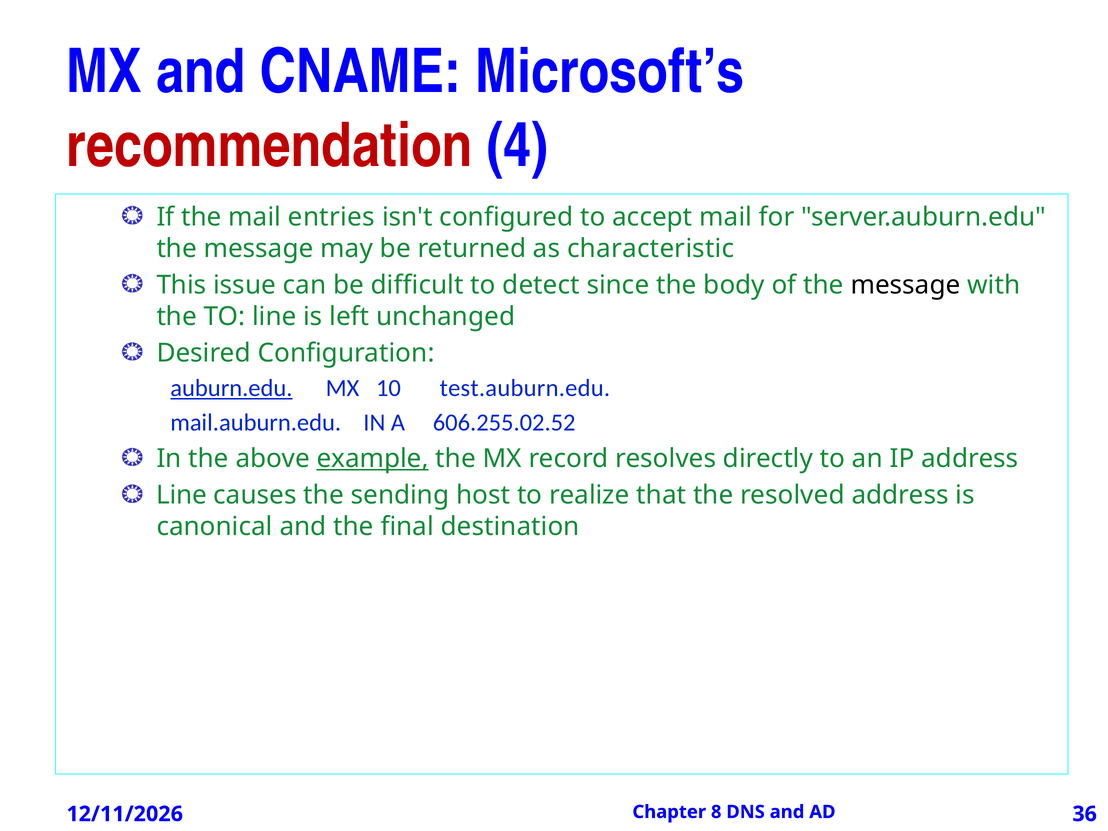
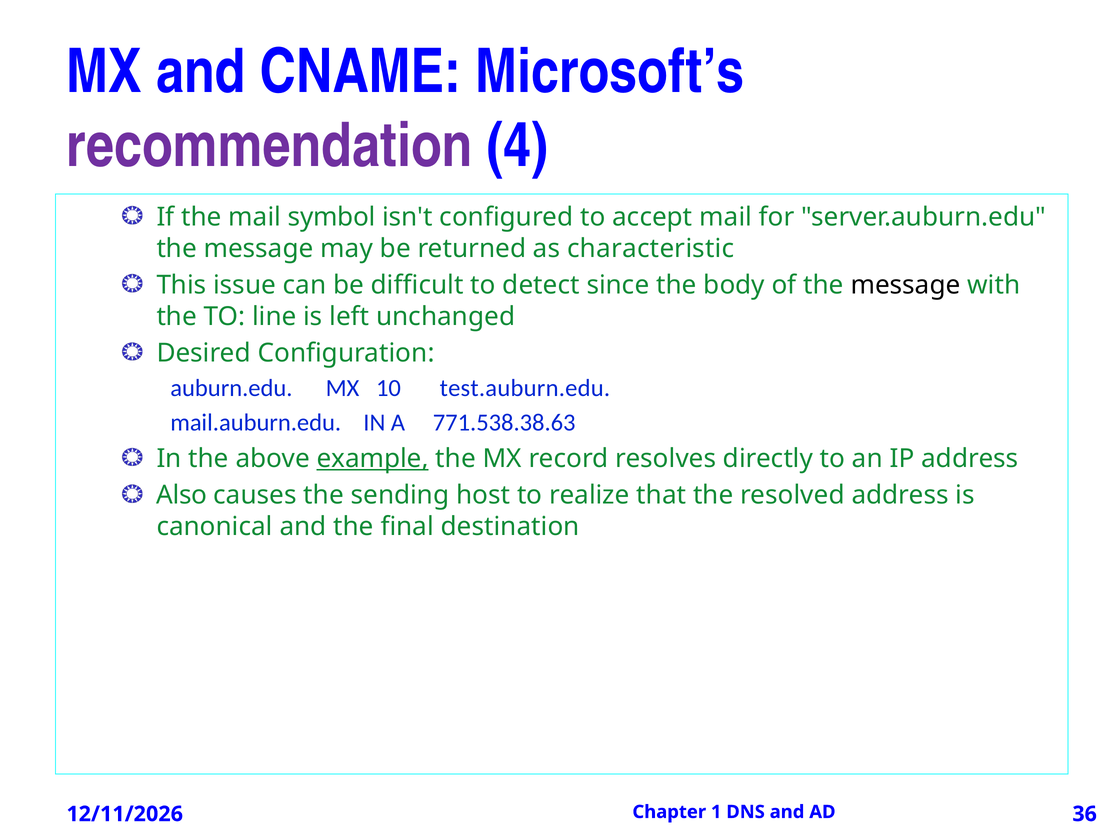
recommendation colour: red -> purple (270, 146)
entries: entries -> symbol (332, 217)
auburn.edu underline: present -> none (231, 388)
606.255.02.52: 606.255.02.52 -> 771.538.38.63 (504, 423)
Line: Line -> Also (182, 495)
8: 8 -> 1 (716, 812)
